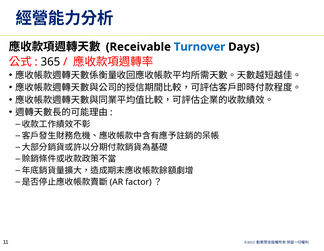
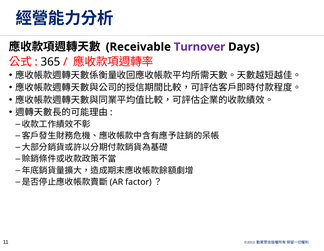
Turnover colour: blue -> purple (200, 47)
